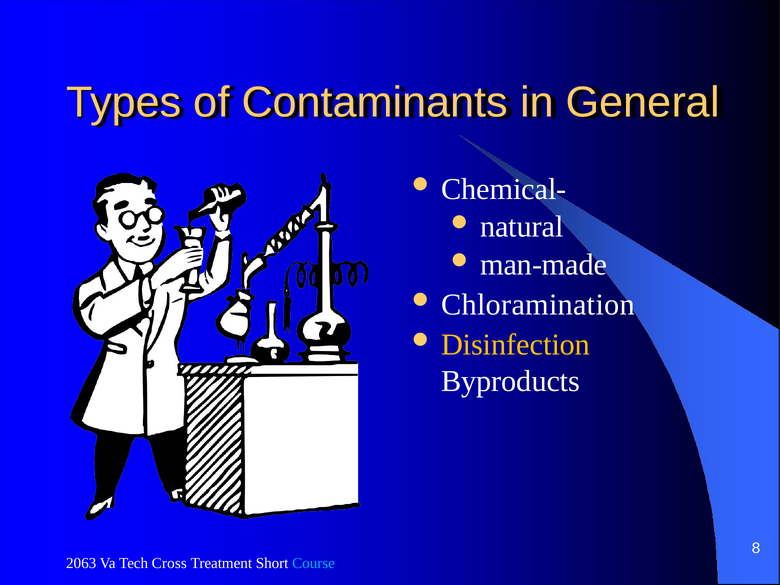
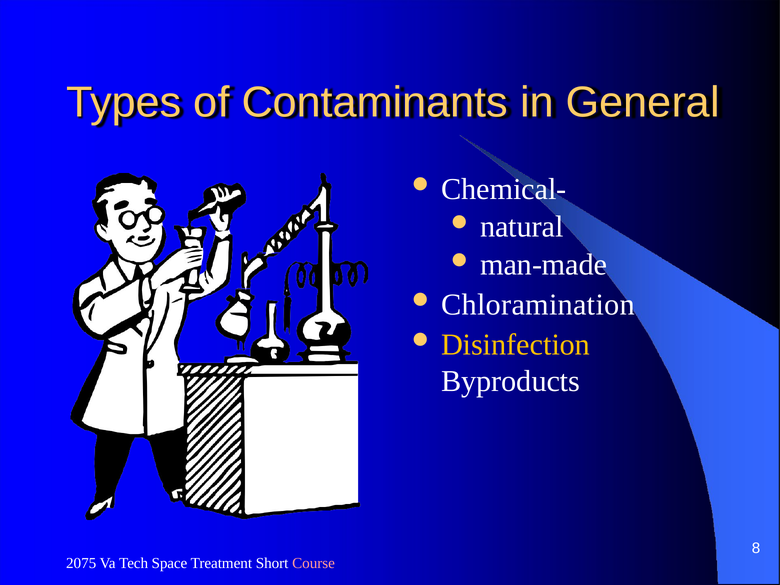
2063: 2063 -> 2075 (81, 563)
Cross: Cross -> Space (169, 563)
Course colour: light blue -> pink (314, 563)
